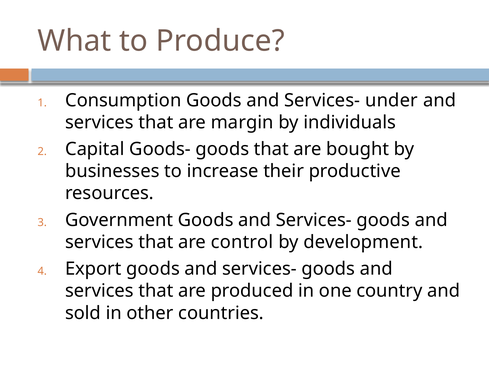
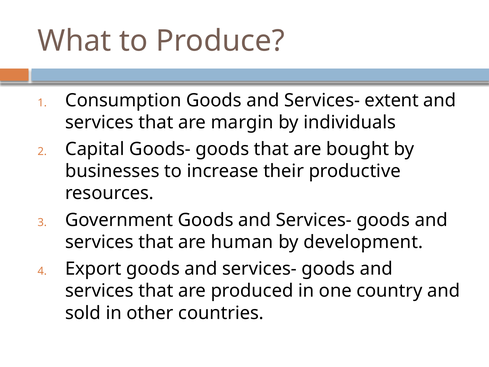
under: under -> extent (392, 100)
control: control -> human (242, 242)
